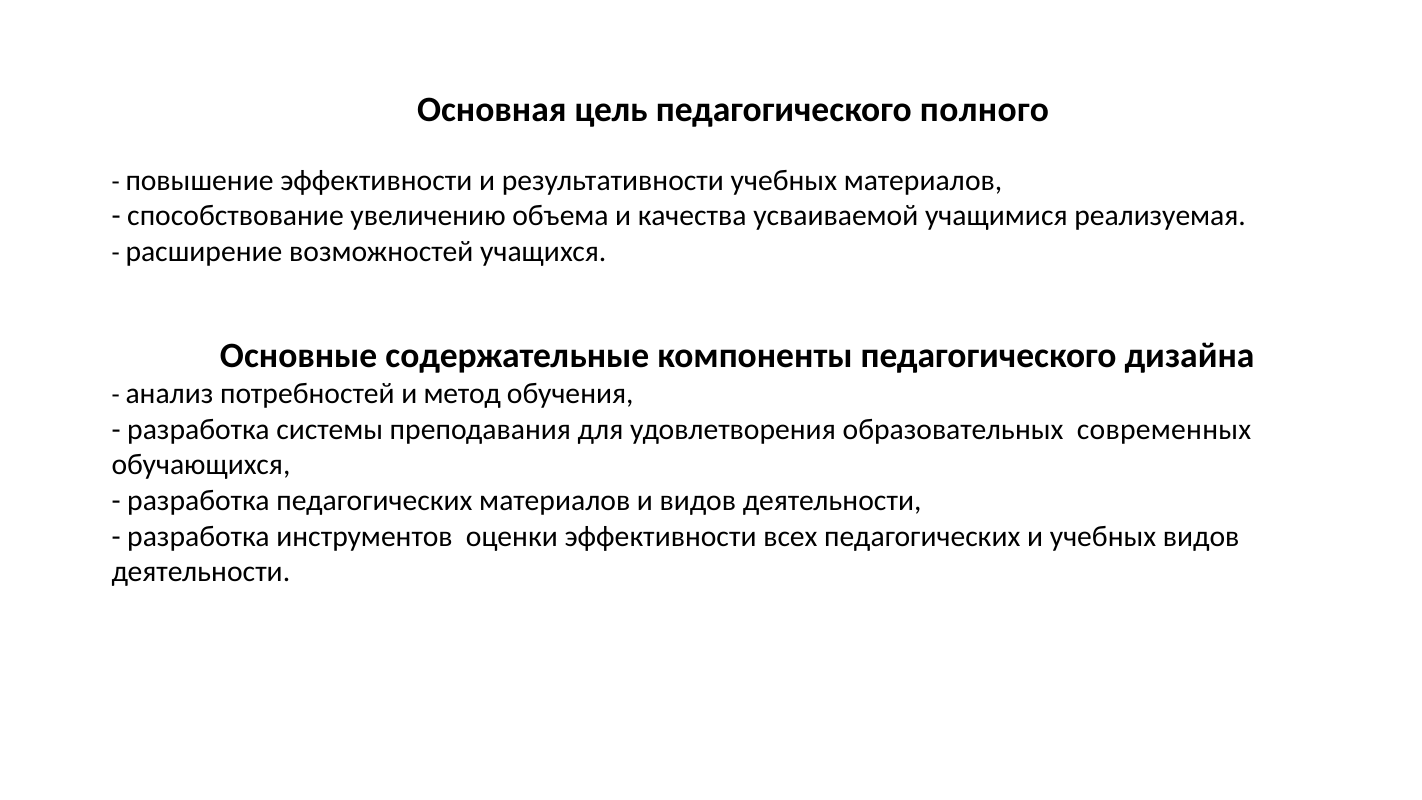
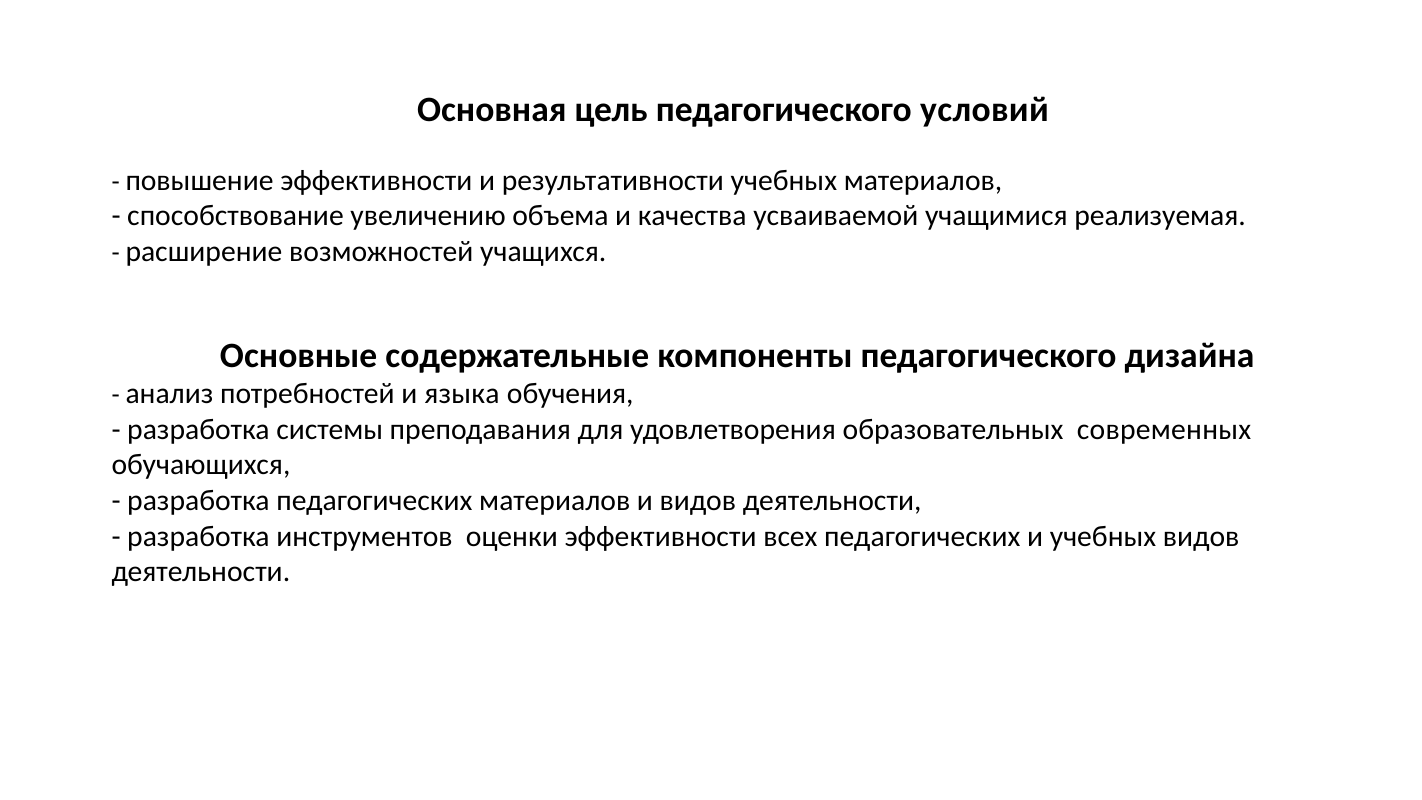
полного: полного -> условий (985, 110)
метод: метод -> языка (462, 394)
